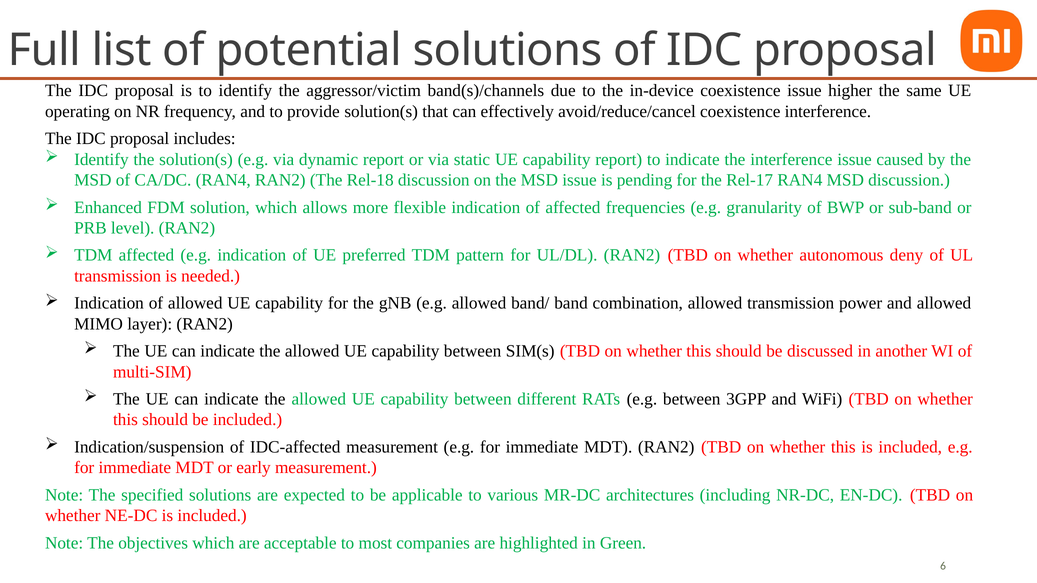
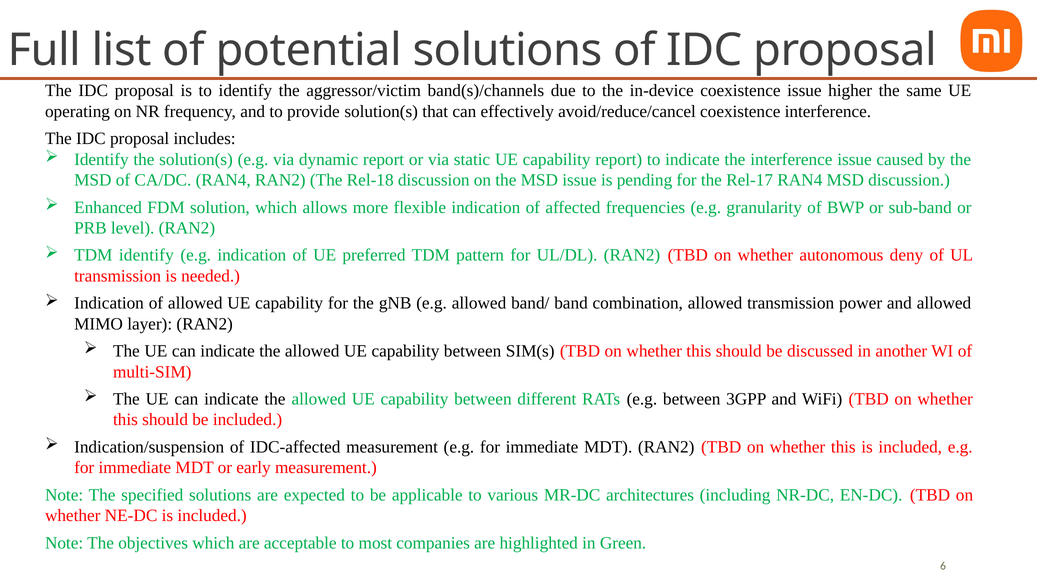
TDM affected: affected -> identify (146, 255)
